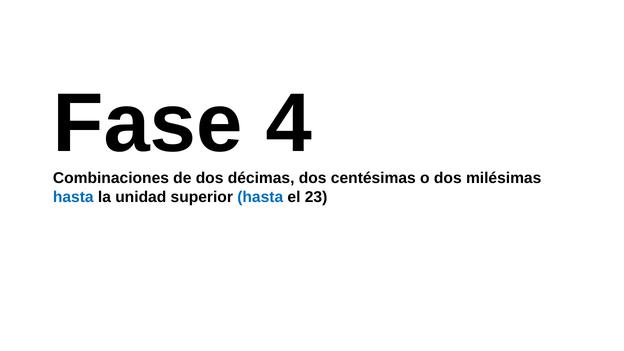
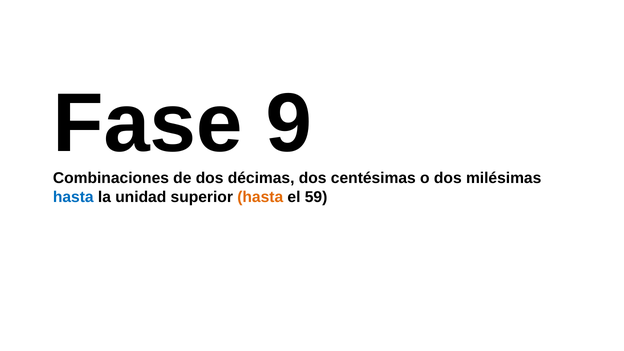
4: 4 -> 9 (289, 124)
hasta colour: blue -> orange (260, 197)
23: 23 -> 59 (316, 197)
